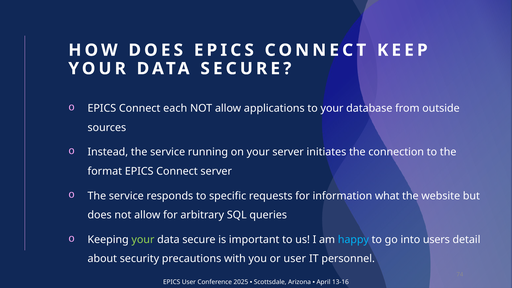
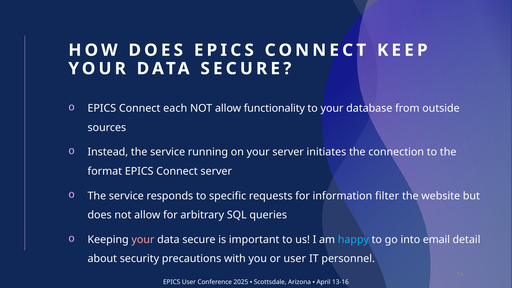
applications: applications -> functionality (274, 108)
what: what -> filter (387, 196)
your colour: light green -> pink (143, 240)
users: users -> email (436, 240)
